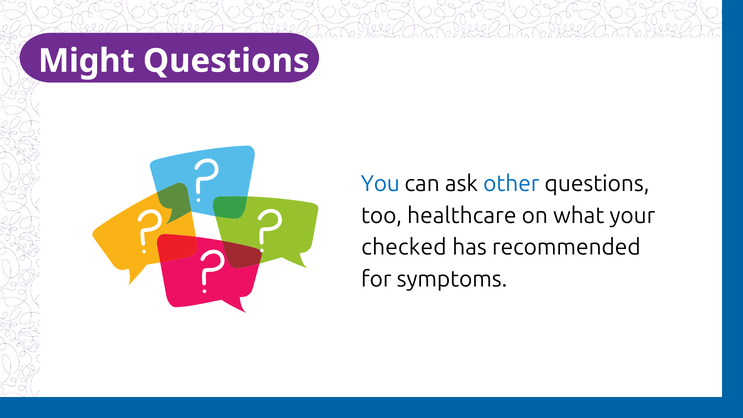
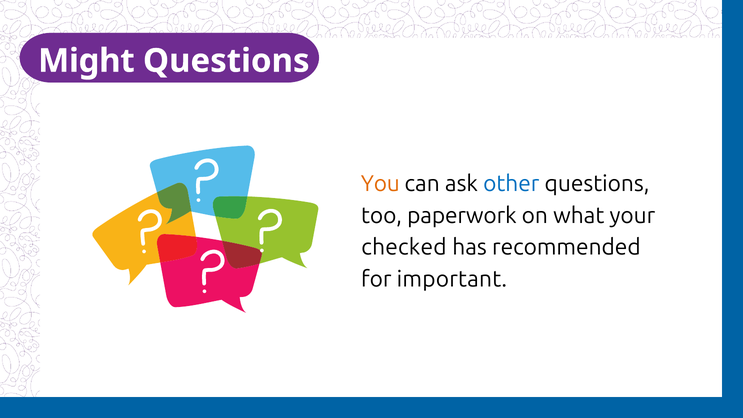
You colour: blue -> orange (380, 184)
healthcare: healthcare -> paperwork (462, 216)
symptoms: symptoms -> important (452, 279)
